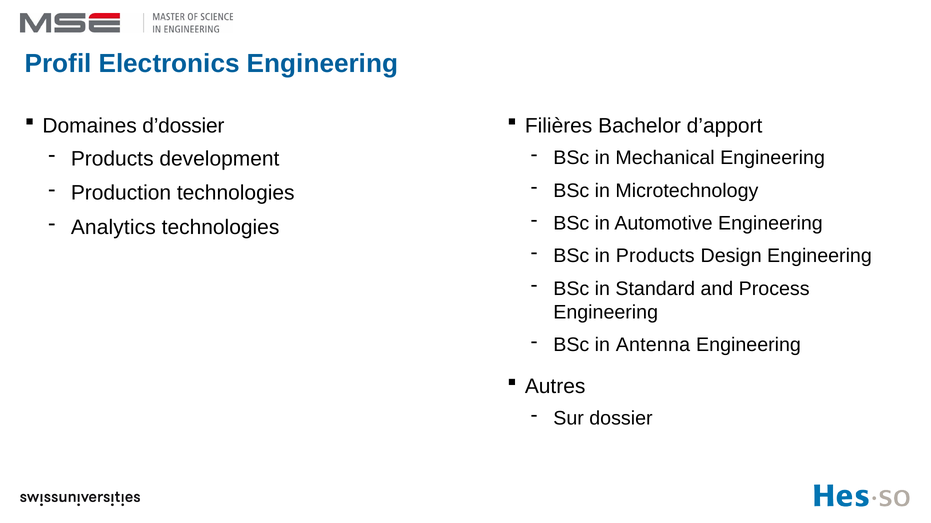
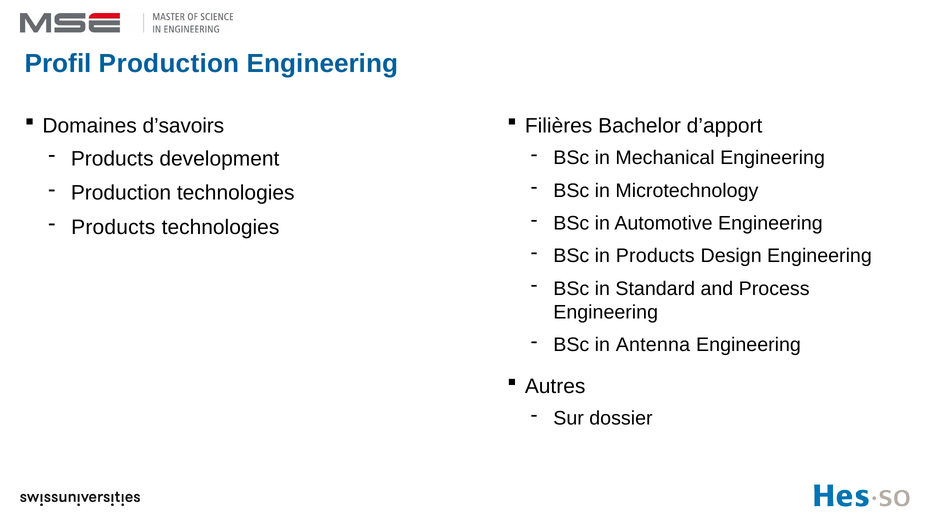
Profil Electronics: Electronics -> Production (169, 64)
d’dossier: d’dossier -> d’savoirs (183, 126)
Analytics: Analytics -> Products (113, 228)
